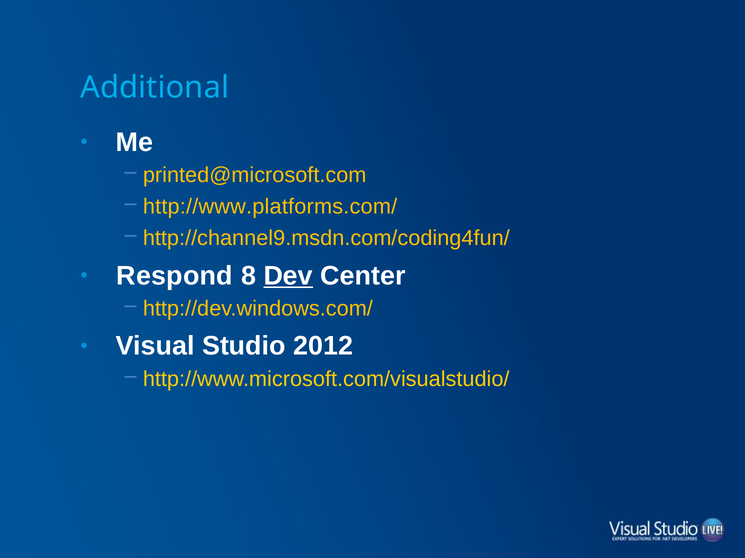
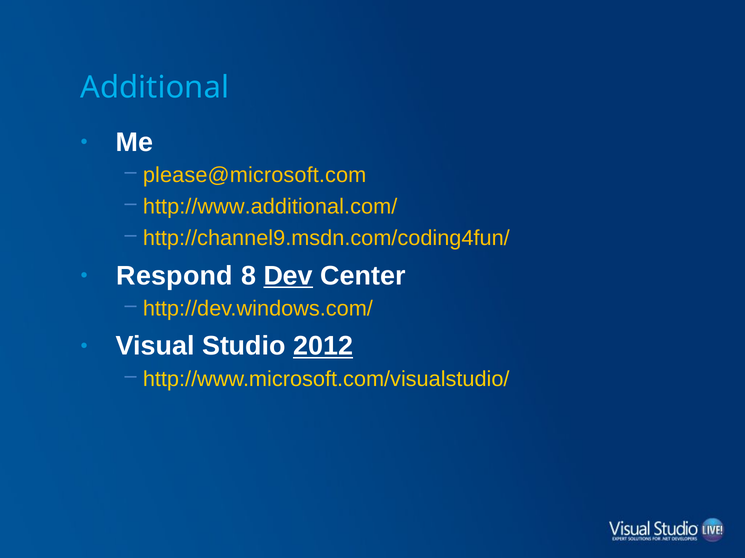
printed@microsoft.com: printed@microsoft.com -> please@microsoft.com (255, 175)
http://www.platforms.com/: http://www.platforms.com/ -> http://www.additional.com/ (270, 207)
2012 underline: none -> present (323, 347)
